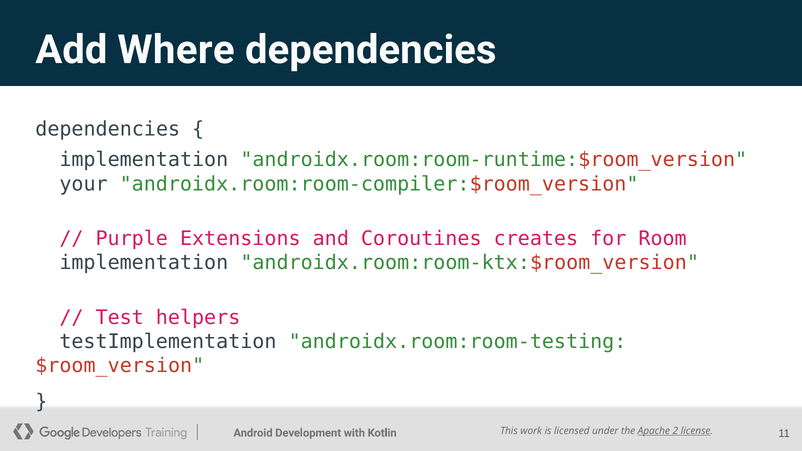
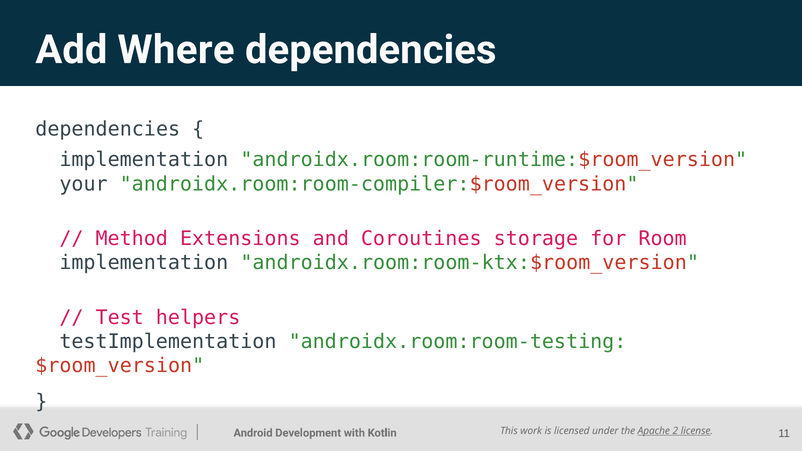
Purple: Purple -> Method (132, 239)
creates: creates -> storage (536, 239)
